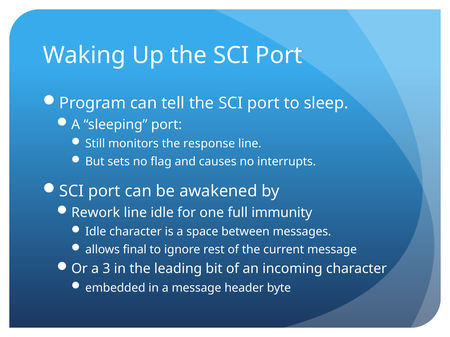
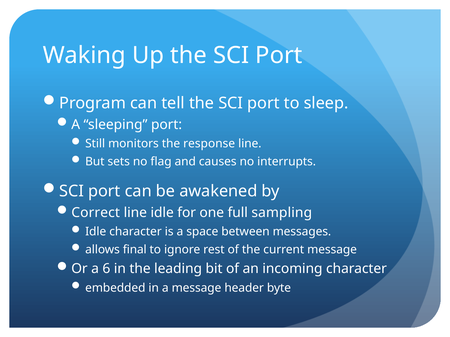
Rework: Rework -> Correct (96, 213)
immunity: immunity -> sampling (282, 213)
3: 3 -> 6 (106, 269)
